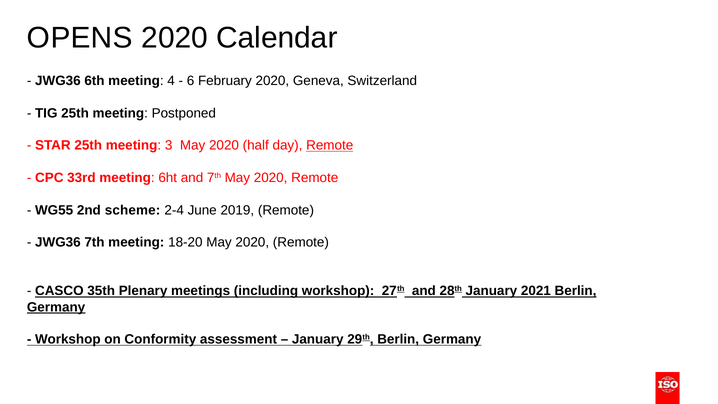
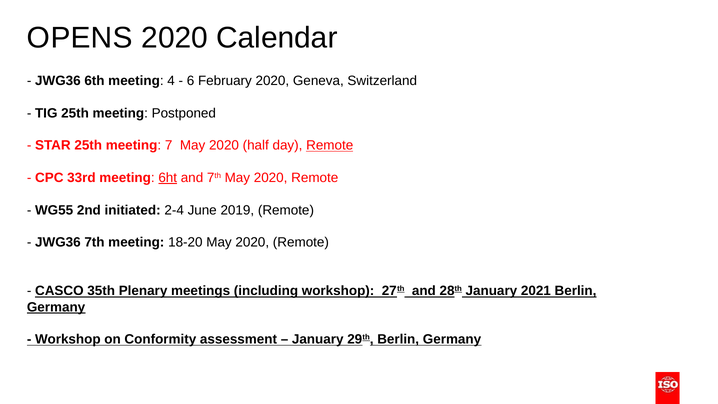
3: 3 -> 7 (169, 145)
6ht underline: none -> present (168, 178)
scheme: scheme -> initiated (133, 210)
